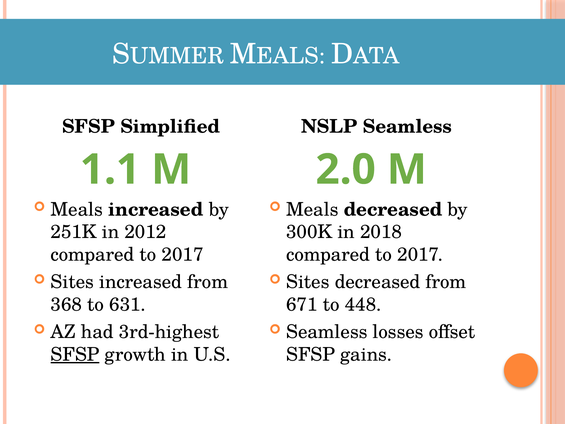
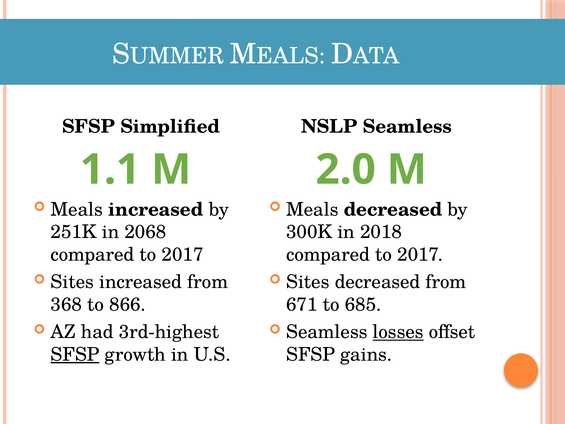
2012: 2012 -> 2068 (145, 232)
631: 631 -> 866 (128, 304)
448: 448 -> 685 (363, 304)
losses underline: none -> present (398, 332)
